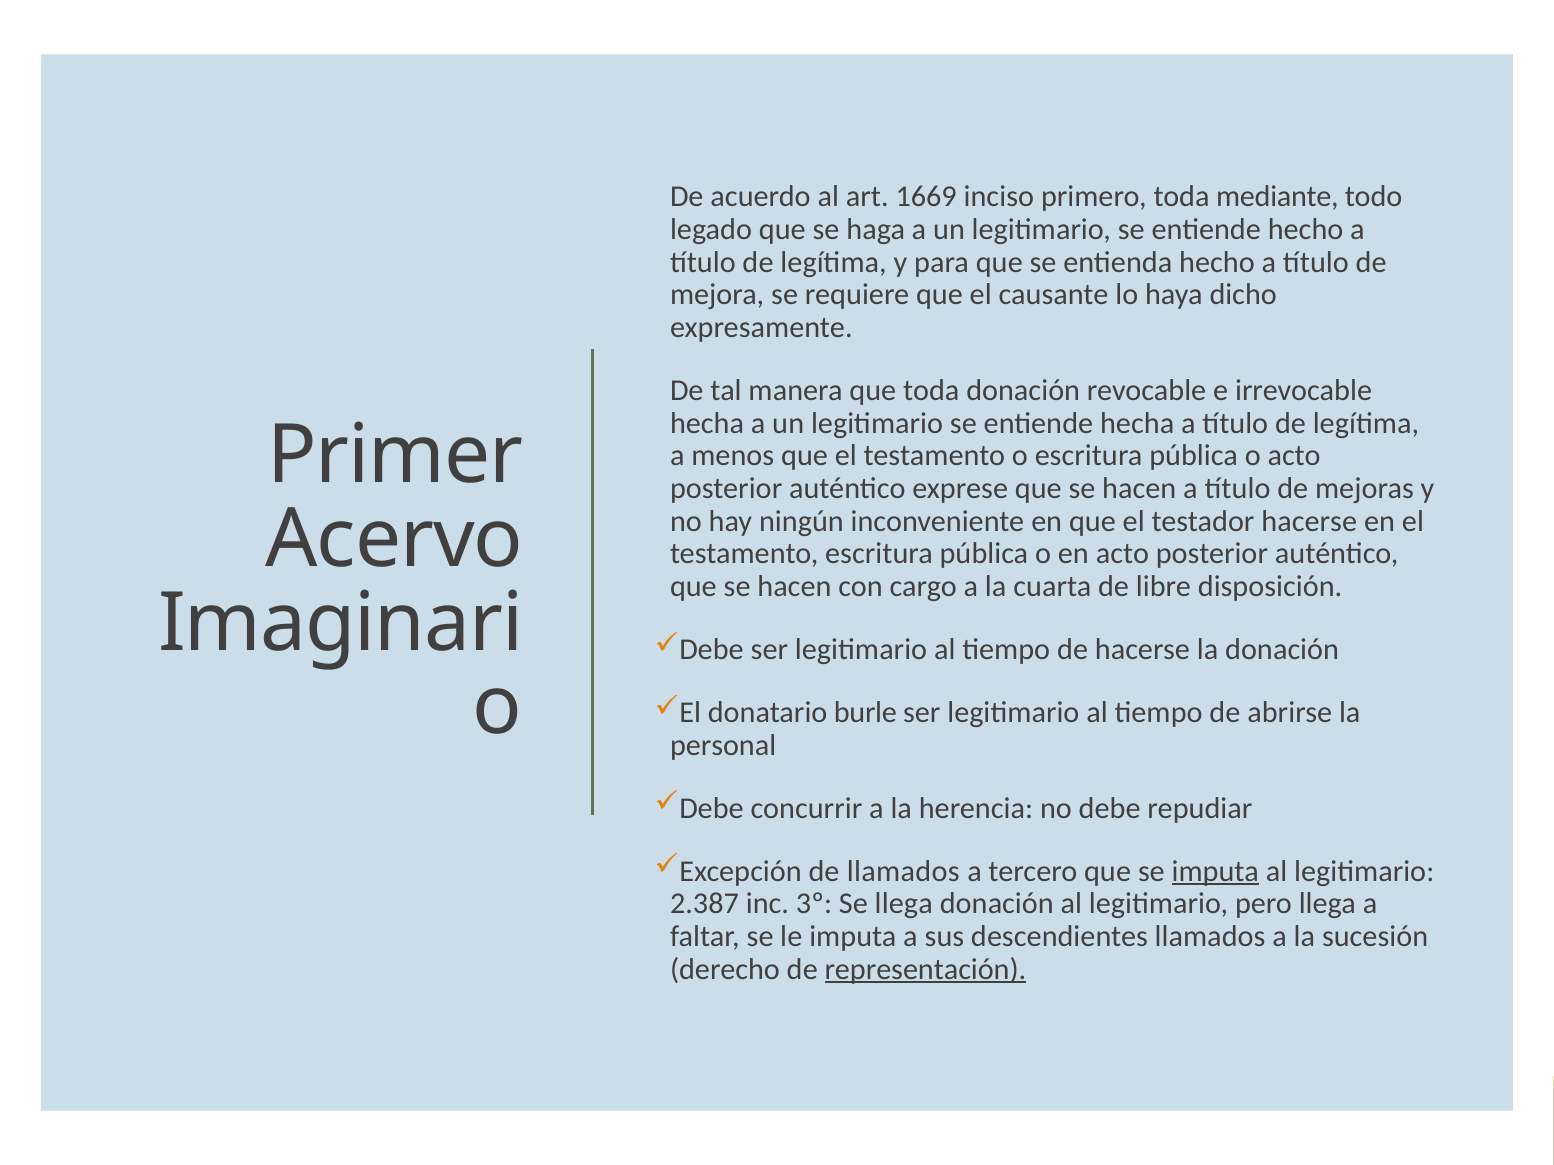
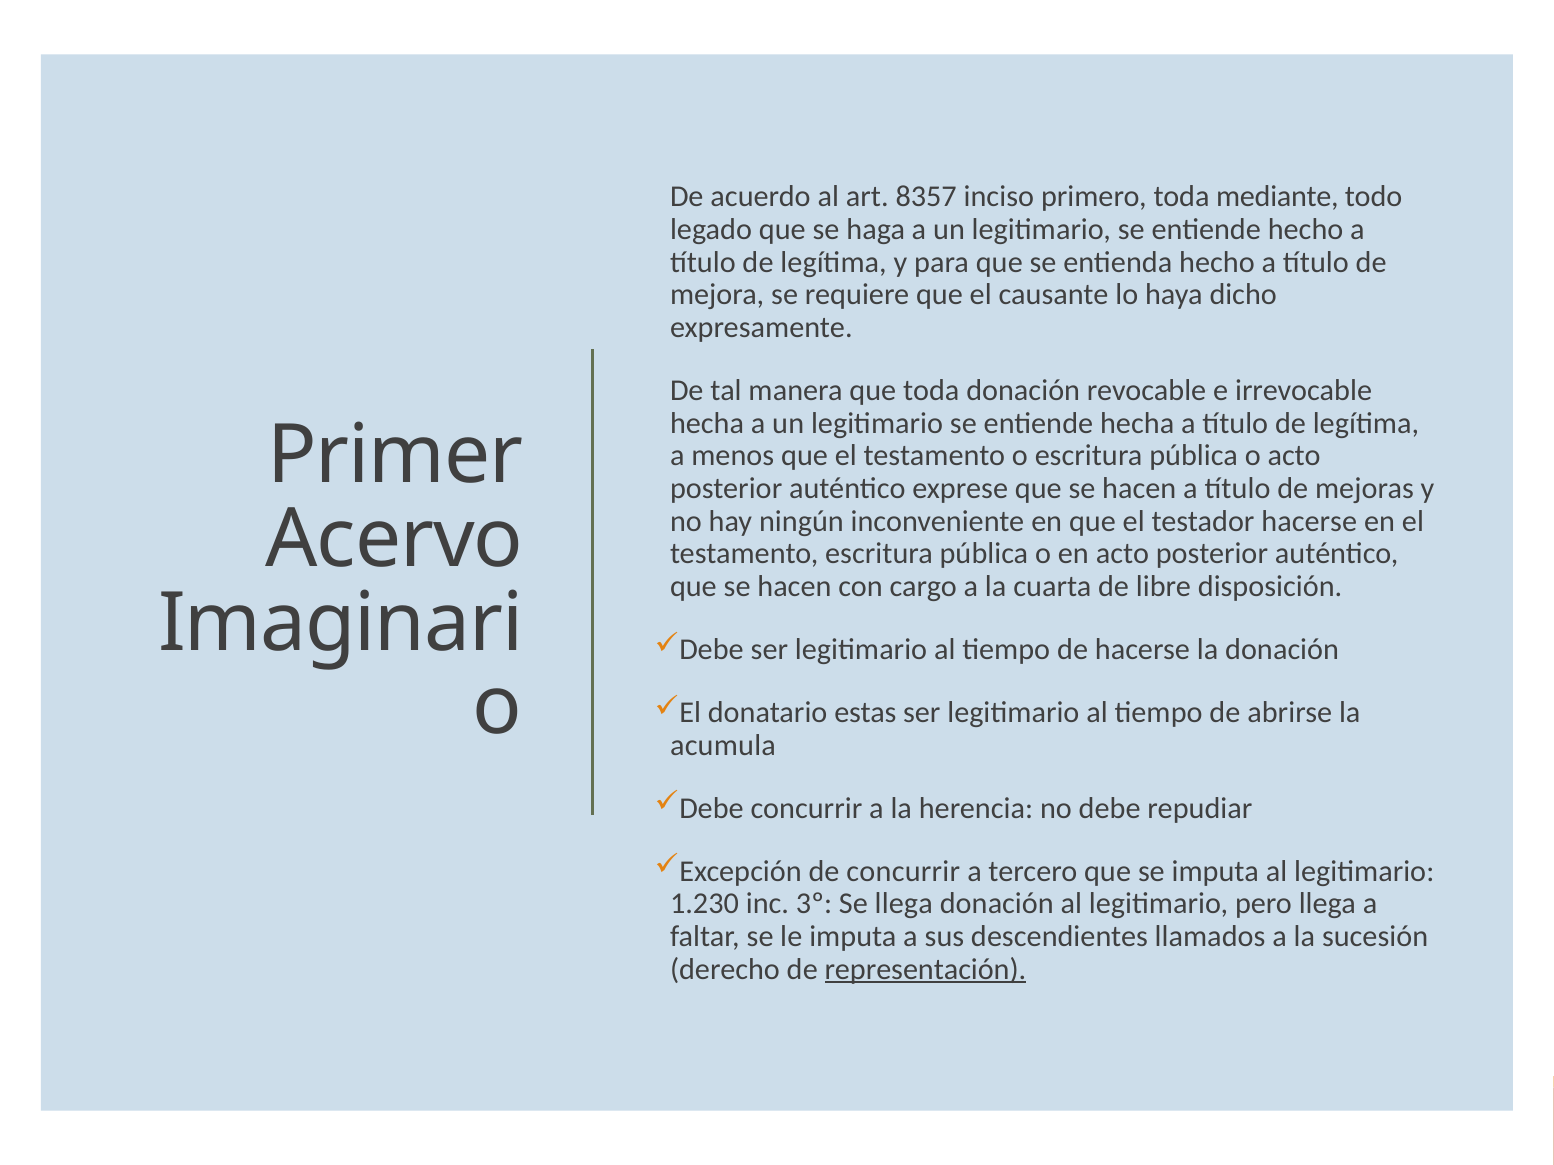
1669: 1669 -> 8357 (926, 197)
burle: burle -> estas (865, 713)
personal: personal -> acumula (723, 746)
de llamados: llamados -> concurrir (903, 872)
imputa underline: present -> none (1215, 872)
2.387: 2.387 -> 1.230 (704, 904)
